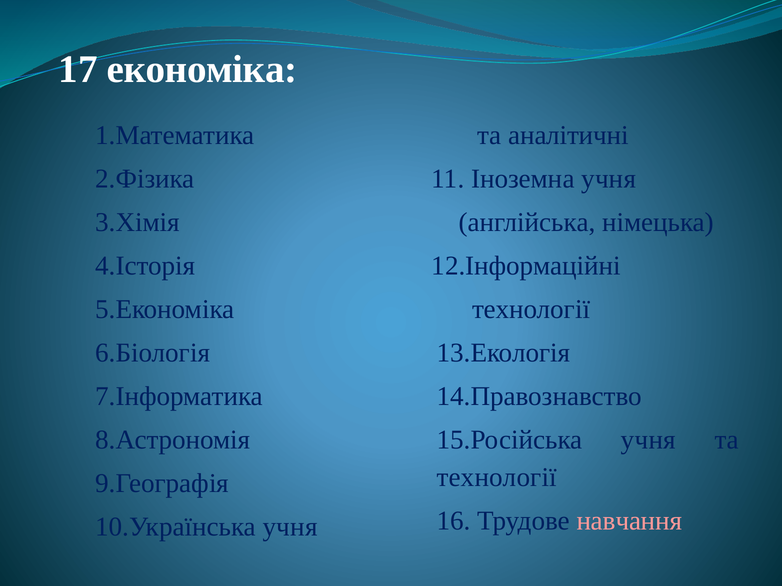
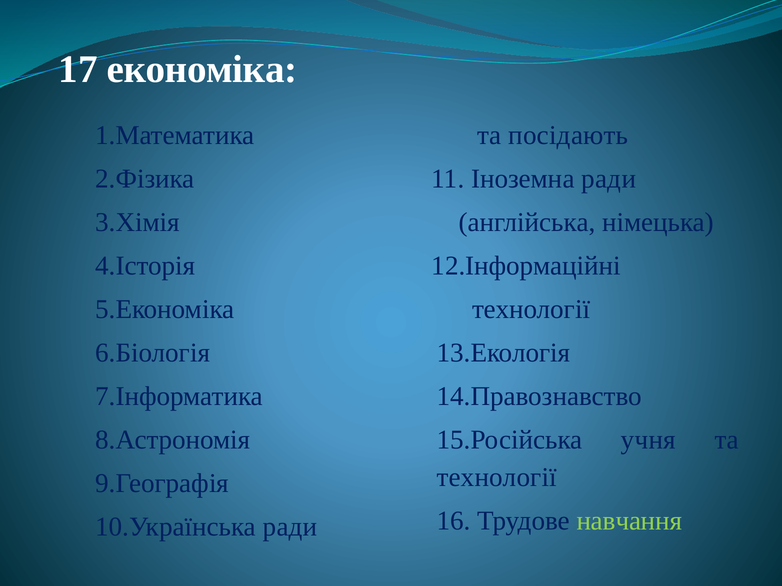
аналітичні: аналітичні -> посідають (568, 135)
Іноземна учня: учня -> ради (609, 179)
навчання colour: pink -> light green (629, 521)
10.Українська учня: учня -> ради (290, 527)
